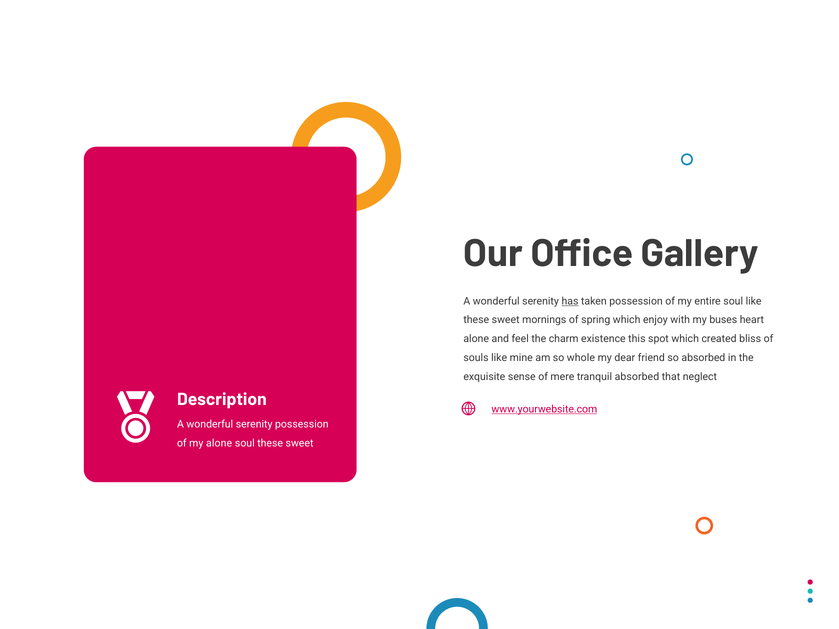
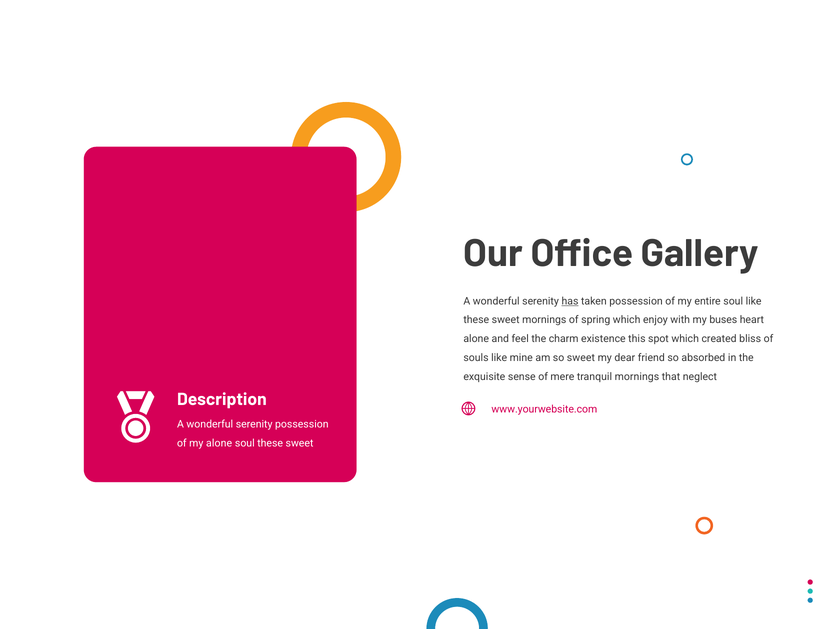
so whole: whole -> sweet (581, 358)
tranquil absorbed: absorbed -> mornings (637, 377)
www.yourwebsite.com underline: present -> none (544, 409)
